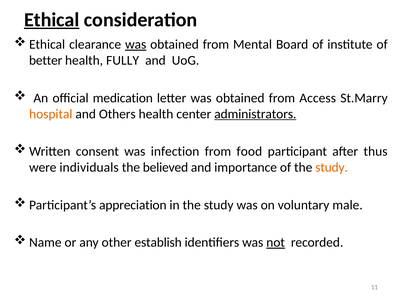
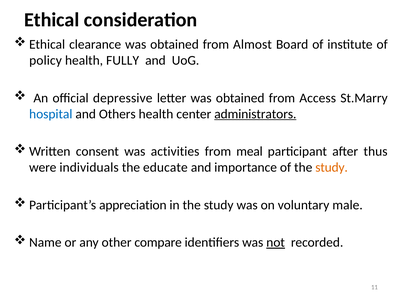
Ethical underline: present -> none (52, 20)
was underline: present -> none (136, 44)
Mental: Mental -> Almost (252, 44)
better: better -> policy (46, 61)
medication: medication -> depressive (123, 98)
hospital colour: orange -> blue (51, 114)
infection: infection -> activities (175, 152)
food: food -> meal (250, 152)
believed: believed -> educate (165, 168)
establish: establish -> compare (158, 243)
